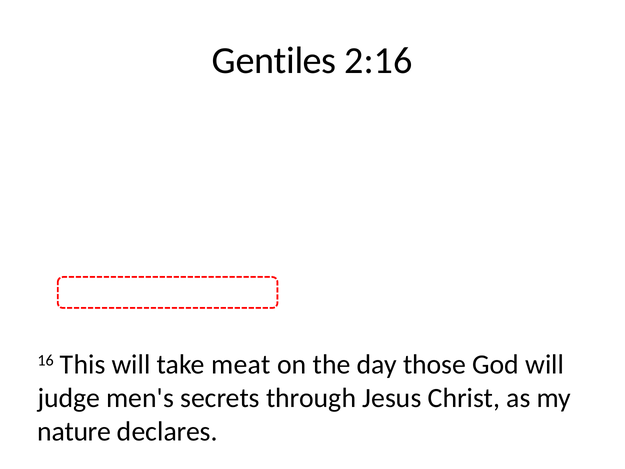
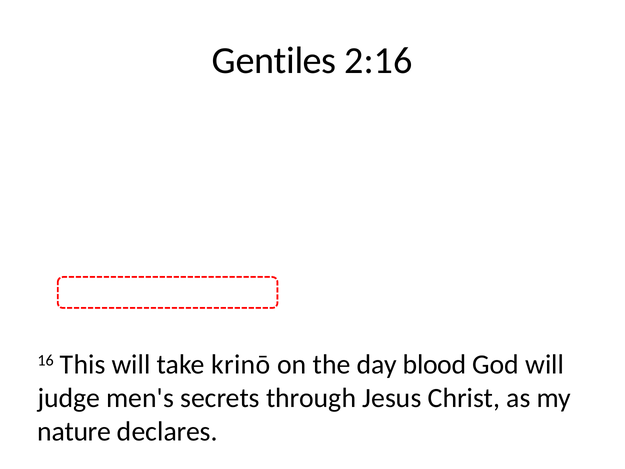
meat: meat -> krinō (241, 365)
those: those -> blood (435, 365)
